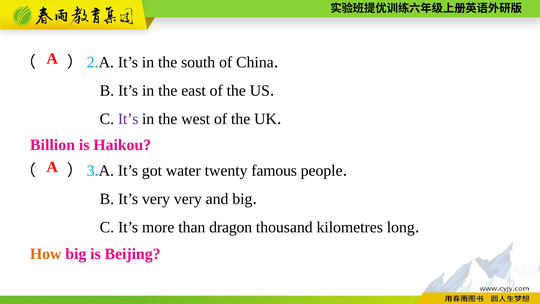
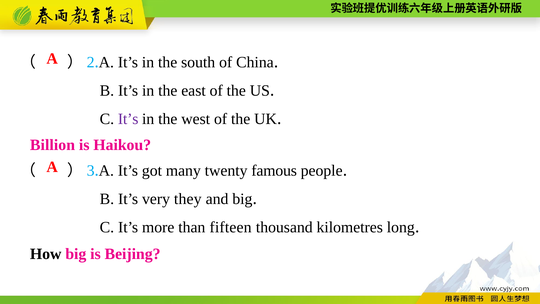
water: water -> many (183, 171)
very very: very -> they (188, 199)
dragon: dragon -> fifteen (231, 227)
How colour: orange -> black (46, 254)
